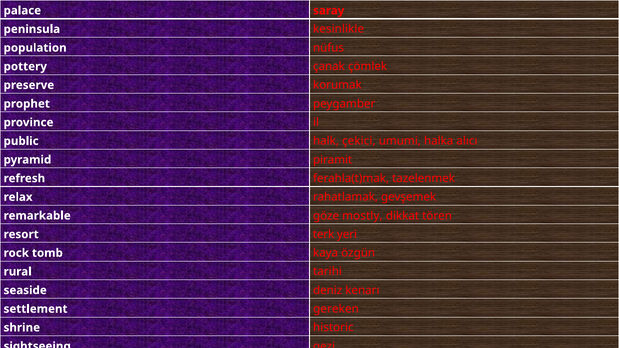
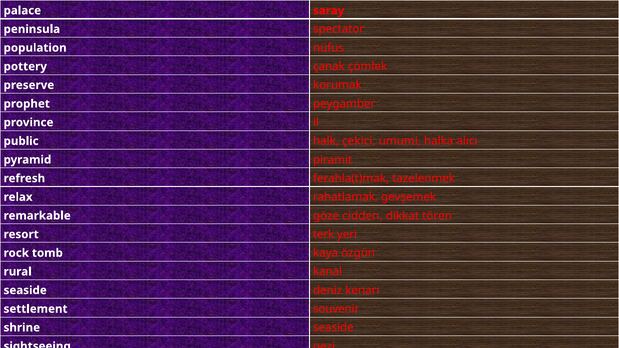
kesinlikle: kesinlikle -> spectator (339, 29)
mostly: mostly -> cidden (362, 216)
tarihi: tarihi -> kanal (328, 272)
gereken: gereken -> souvenir (336, 309)
historic: historic -> seaside (333, 328)
